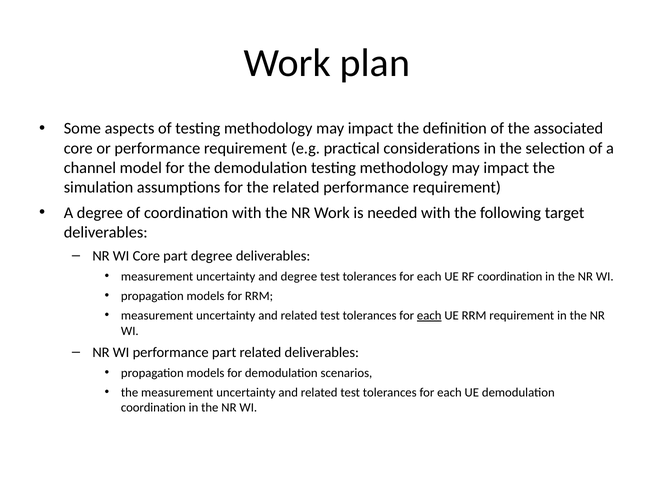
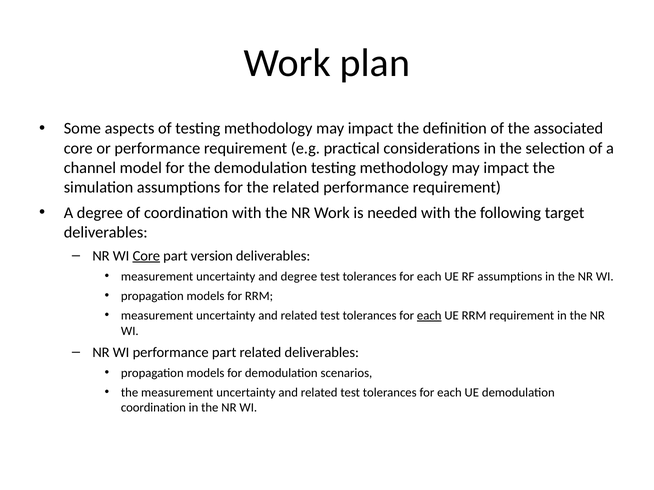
Core underline: none -> present (146, 256)
part degree: degree -> version (212, 256)
RF coordination: coordination -> assumptions (510, 277)
